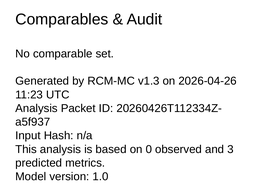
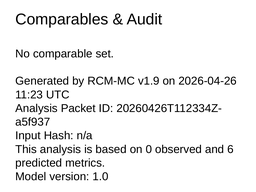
v1.3: v1.3 -> v1.9 (149, 81)
3: 3 -> 6 (230, 149)
